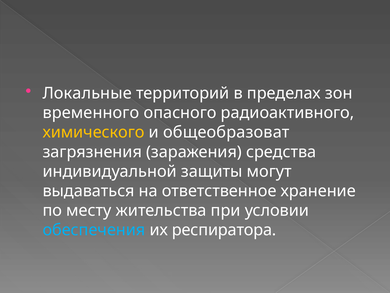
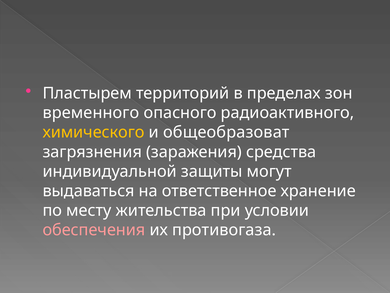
Локальные: Локальные -> Пластырем (87, 93)
обеспечения colour: light blue -> pink (94, 230)
респиратора: респиратора -> противогаза (224, 230)
